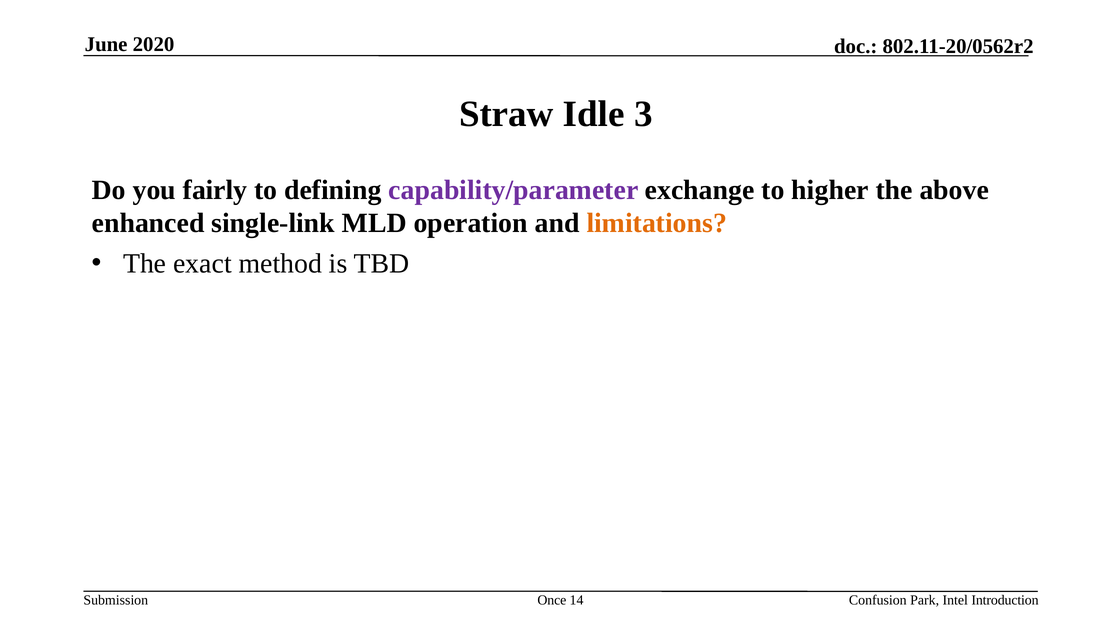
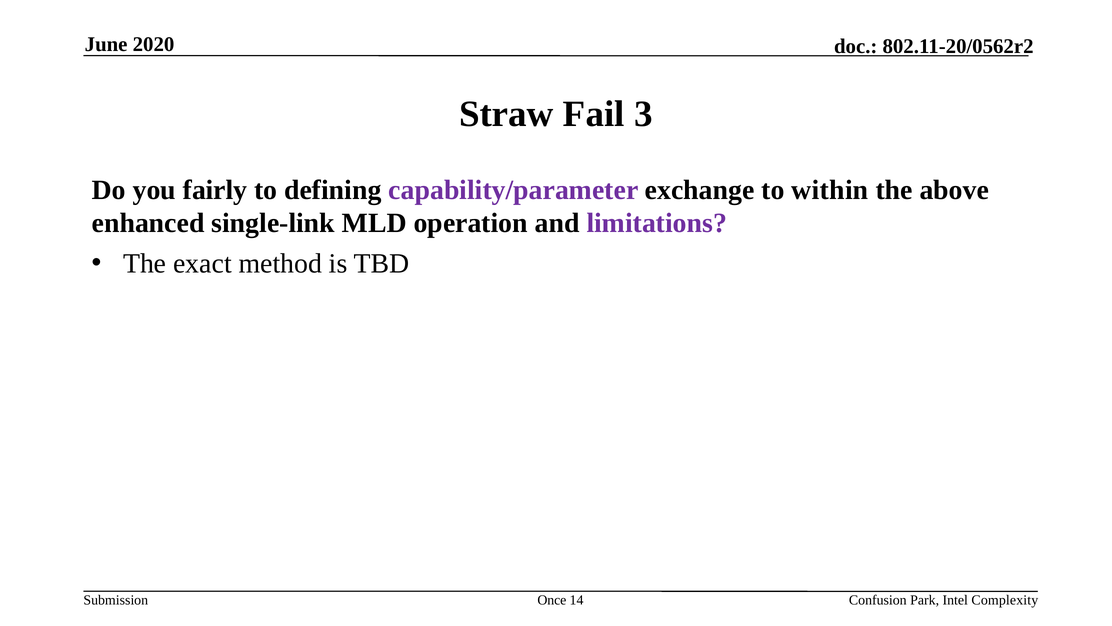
Idle: Idle -> Fail (594, 114)
higher: higher -> within (830, 190)
limitations colour: orange -> purple (657, 223)
Introduction: Introduction -> Complexity (1005, 600)
